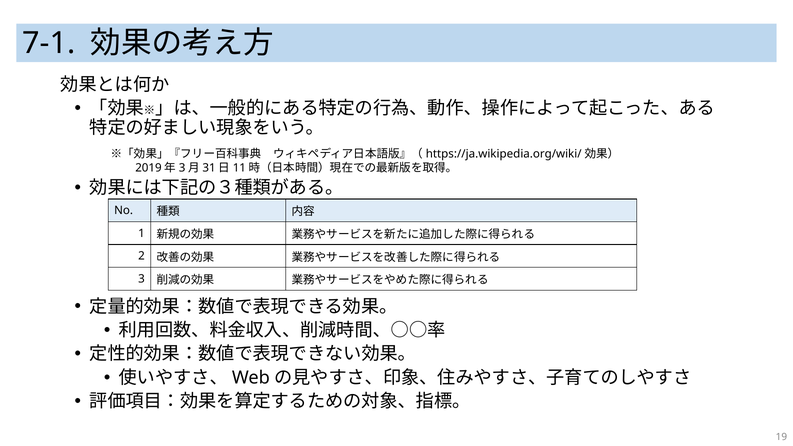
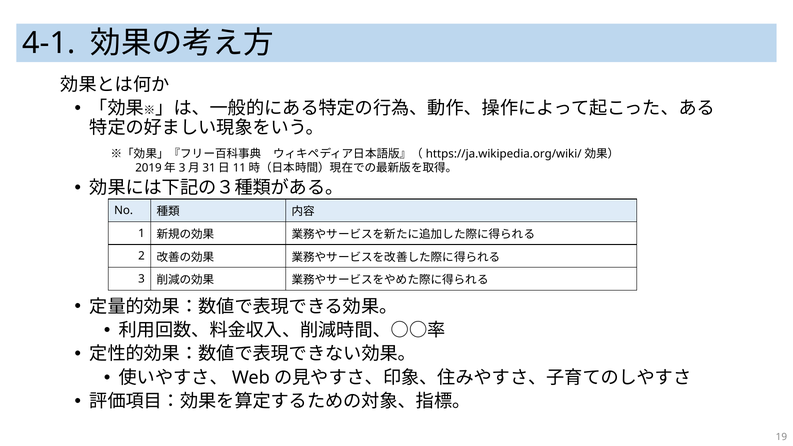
7-1: 7-1 -> 4-1 (49, 43)
